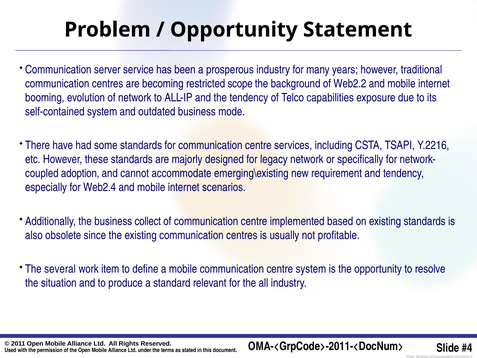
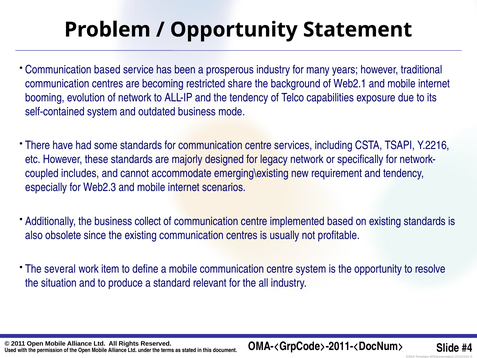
Communication server: server -> based (107, 70)
scope: scope -> share (240, 84)
Web2.2: Web2.2 -> Web2.1 (350, 84)
adoption: adoption -> includes (80, 173)
Web2.4: Web2.4 -> Web2.3 (100, 187)
